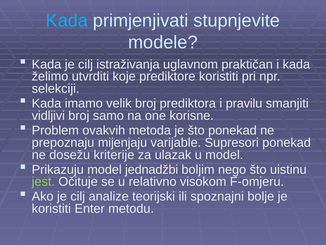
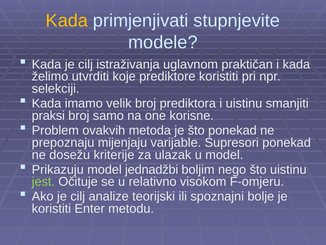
Kada colour: light blue -> yellow (67, 21)
i pravilu: pravilu -> uistinu (244, 103)
vidljivi: vidljivi -> praksi (48, 115)
